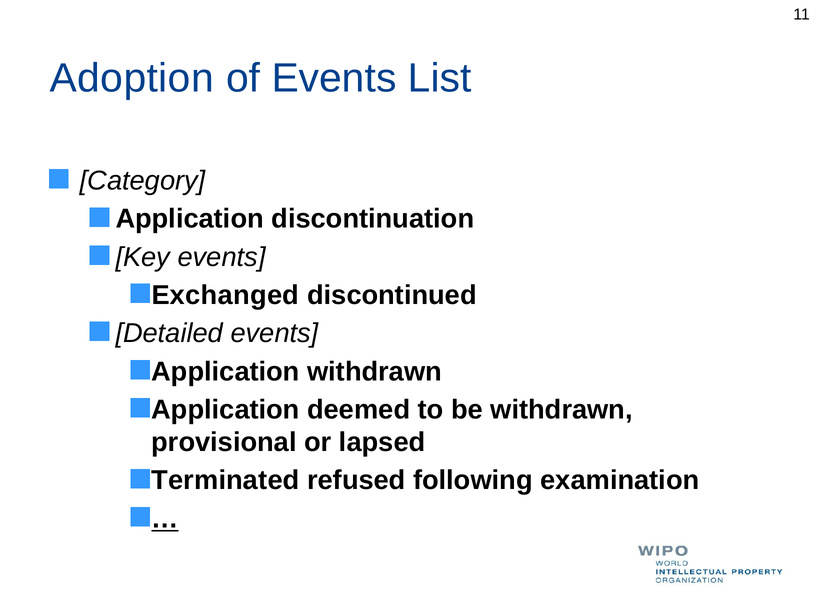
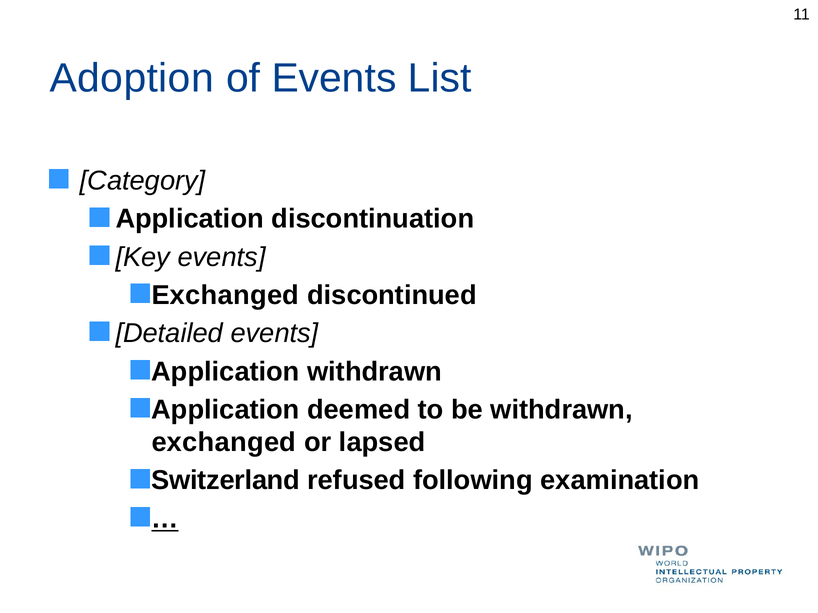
provisional: provisional -> exchanged (224, 443)
Terminated: Terminated -> Switzerland (226, 481)
